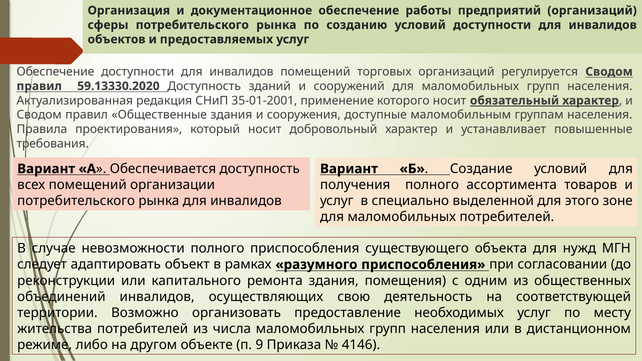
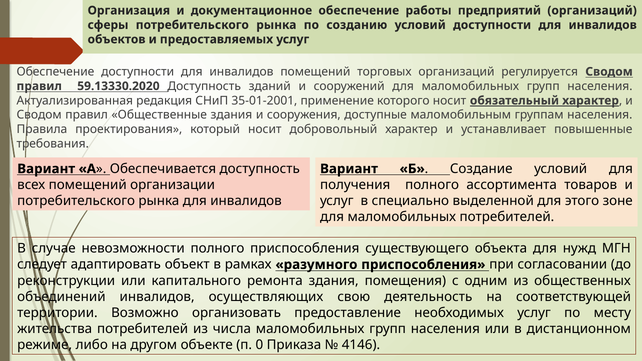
9: 9 -> 0 (259, 345)
